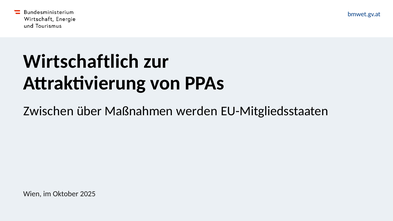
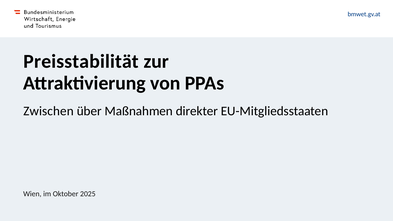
Wirtschaftlich: Wirtschaftlich -> Preisstabilität (81, 61)
werden: werden -> direkter (197, 111)
